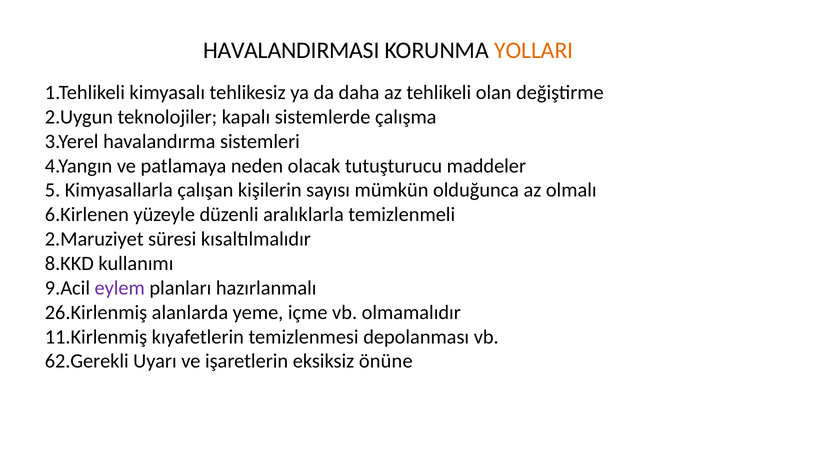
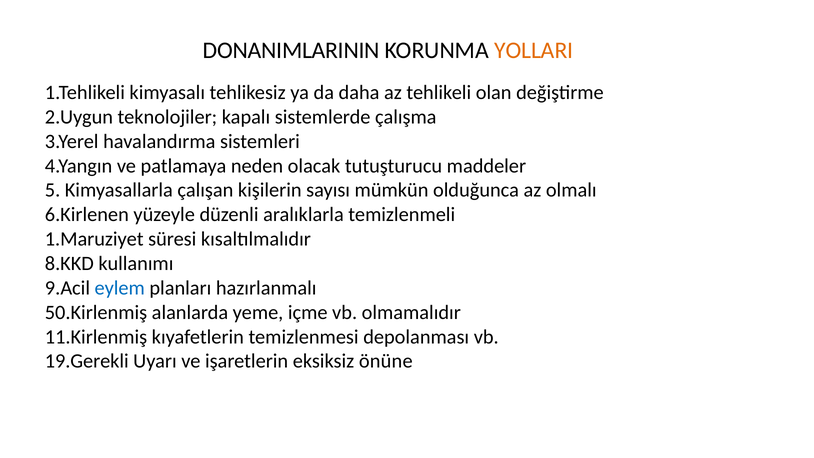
HAVALANDIRMASI: HAVALANDIRMASI -> DONANIMLARININ (291, 50)
2.Maruziyet: 2.Maruziyet -> 1.Maruziyet (94, 239)
eylem colour: purple -> blue (120, 288)
26.Kirlenmiş: 26.Kirlenmiş -> 50.Kirlenmiş (96, 312)
62.Gerekli: 62.Gerekli -> 19.Gerekli (87, 361)
